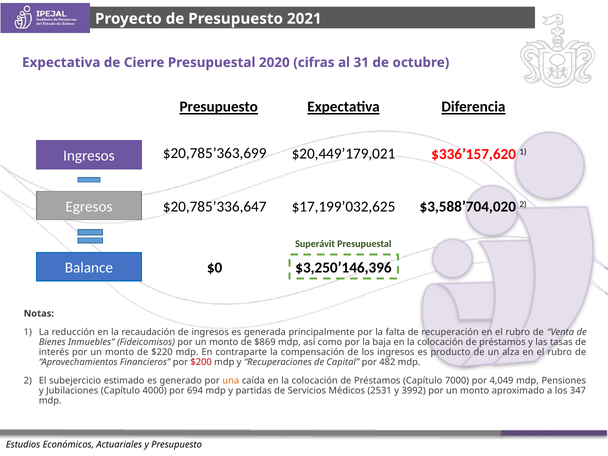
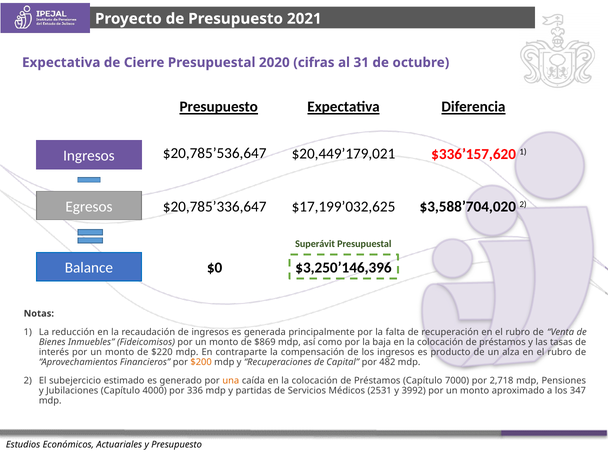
$20,785’363,699: $20,785’363,699 -> $20,785’536,647 (215, 153)
$200 colour: red -> orange (201, 362)
4,049: 4,049 -> 2,718 (502, 381)
694: 694 -> 336 (195, 391)
